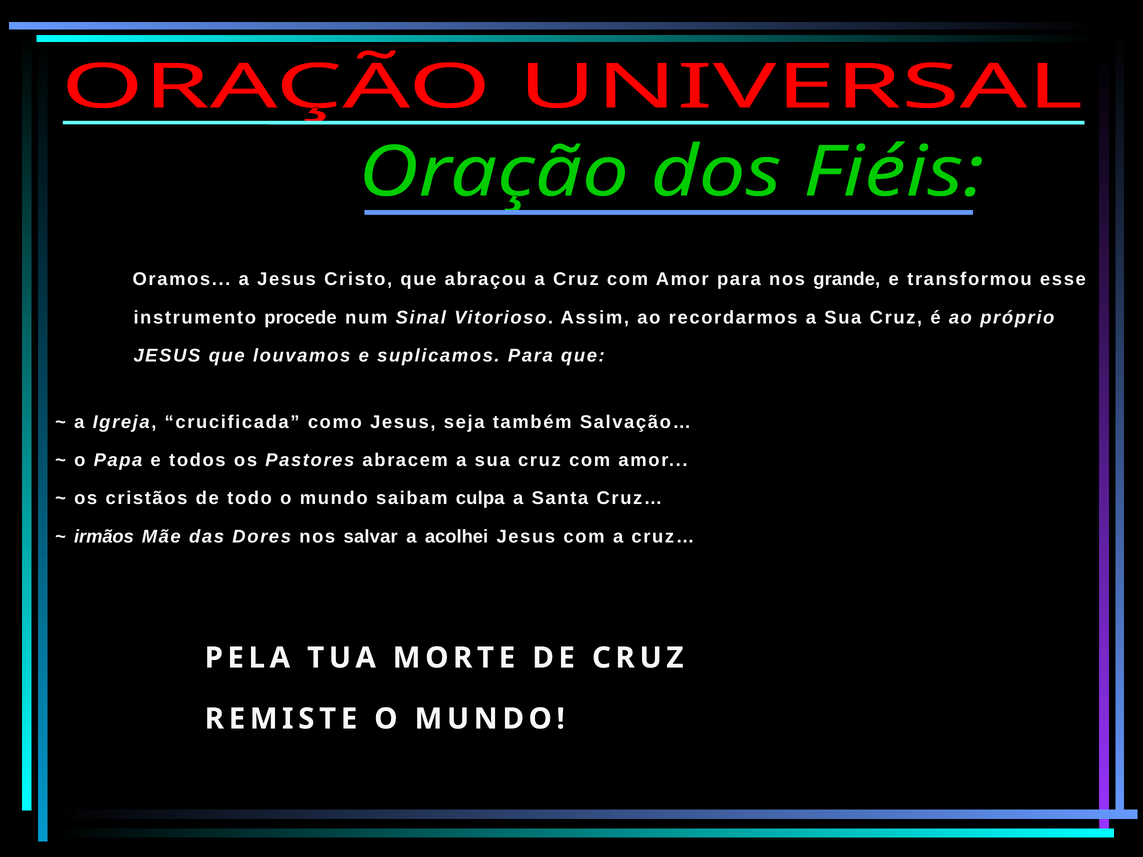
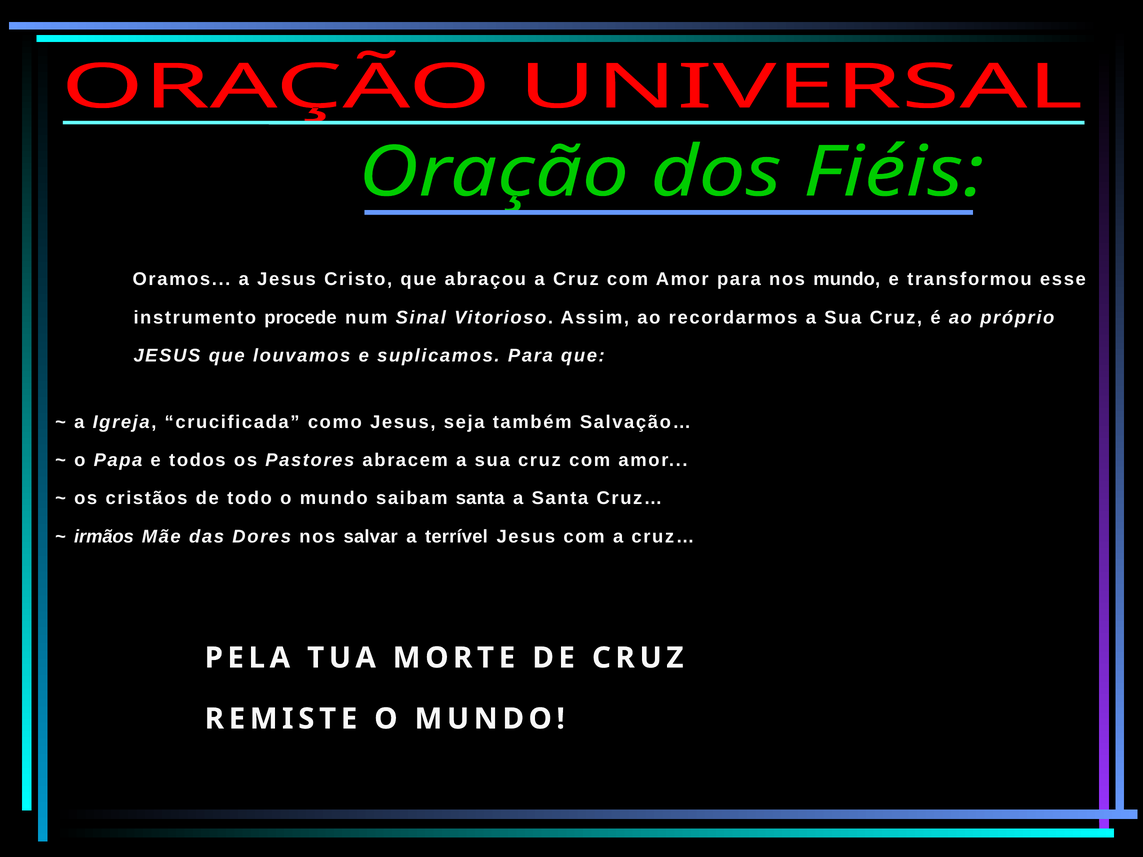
nos grande: grande -> mundo (847, 279)
saibam culpa: culpa -> santa (480, 499)
acolhei: acolhei -> terrível (456, 537)
